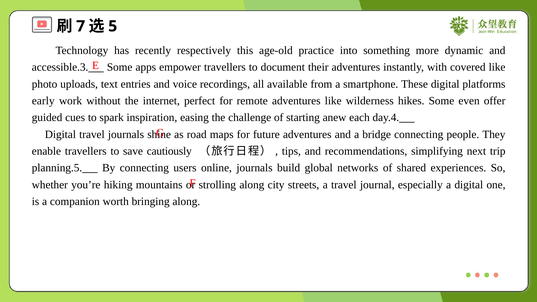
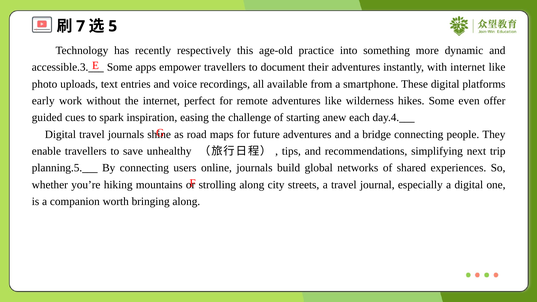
with covered: covered -> internet (468, 67)
cautiously: cautiously -> unhealthy (169, 151)
